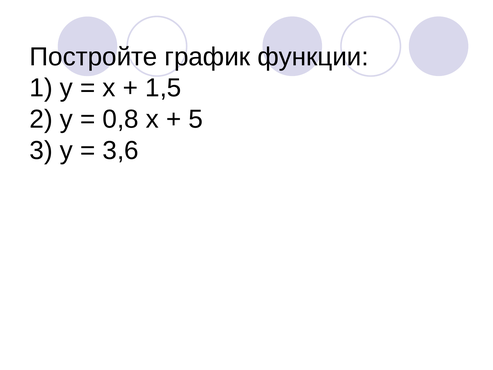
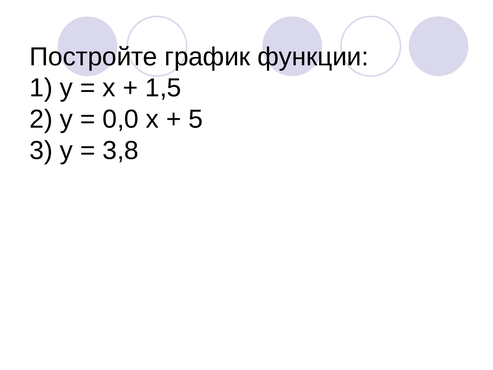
0,8: 0,8 -> 0,0 (121, 119)
3,6: 3,6 -> 3,8 (121, 150)
